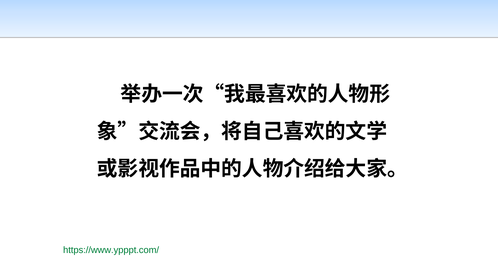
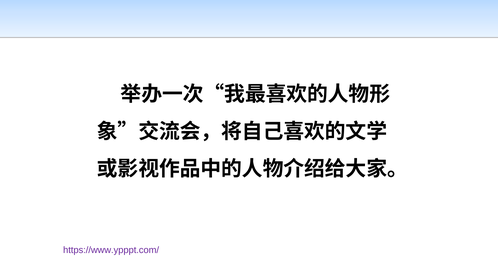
https://www.ypppt.com/ colour: green -> purple (111, 250)
